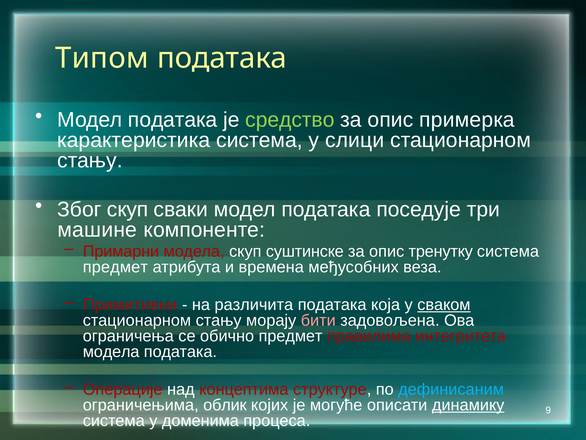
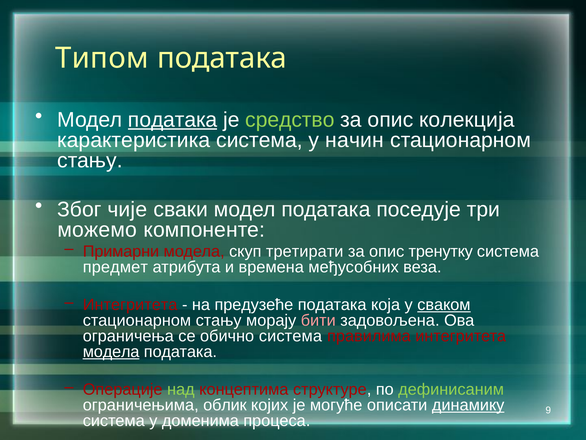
података underline: none -> present (173, 120)
примерка: примерка -> колекција (467, 120)
слици: слици -> начин (355, 140)
Због скуп: скуп -> чије (127, 209)
машине: машине -> можемо (97, 230)
суштинске: суштинске -> третирати (305, 251)
Примитивни: Примитивни -> Интегритета (130, 304)
различита: различита -> предузеће (254, 304)
обично предмет: предмет -> система (290, 336)
модела underline: none -> present (111, 351)
над colour: white -> light green (181, 389)
дефинисаним colour: light blue -> light green (451, 389)
